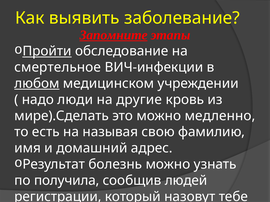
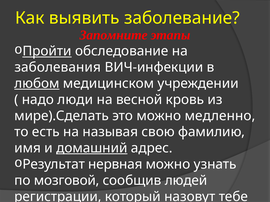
Запомните underline: present -> none (114, 35)
смертельное: смертельное -> заболевания (58, 67)
другие: другие -> весной (139, 100)
домашний underline: none -> present (92, 148)
болезнь: болезнь -> нервная (115, 165)
получила: получила -> мозговой (67, 181)
